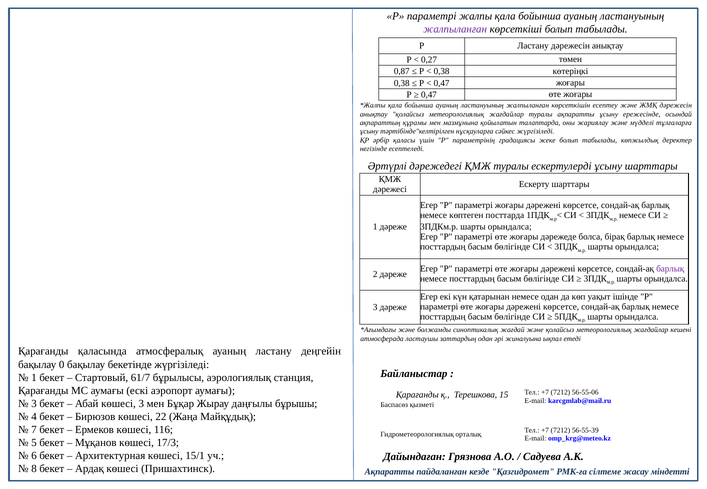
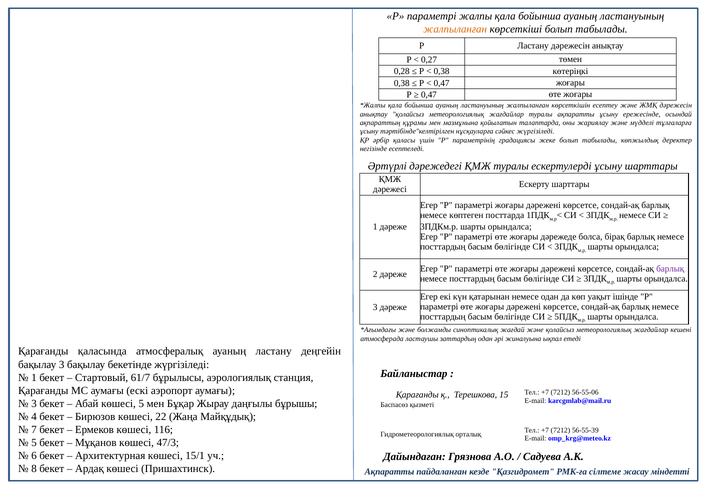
жалпыланған colour: purple -> orange (455, 29)
0,87: 0,87 -> 0,28 (402, 72)
бақылау 0: 0 -> 3 (62, 365)
көшесі 3: 3 -> 5 (141, 404)
17/3: 17/3 -> 47/3 (168, 443)
